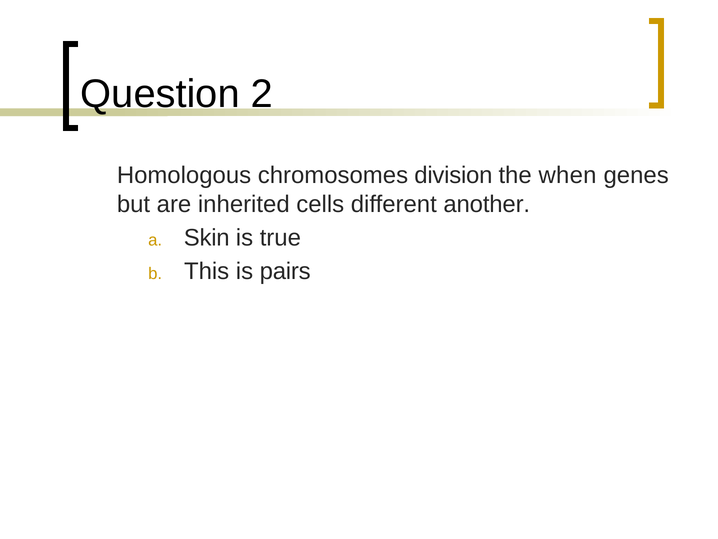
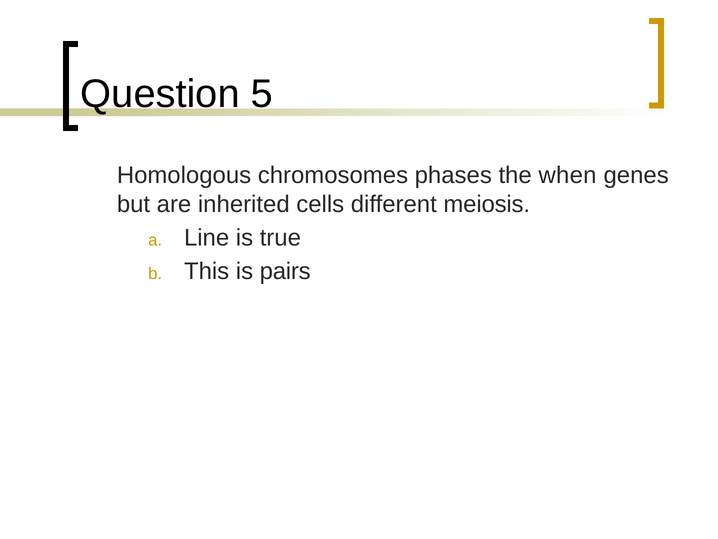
2: 2 -> 5 (262, 94)
division: division -> phases (453, 175)
another: another -> meiosis (487, 204)
Skin: Skin -> Line (207, 237)
